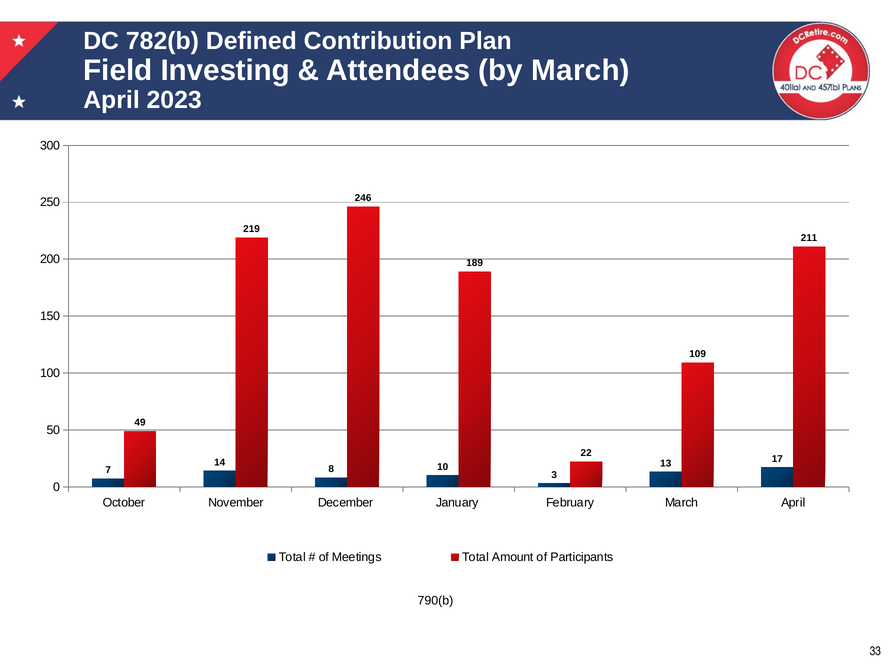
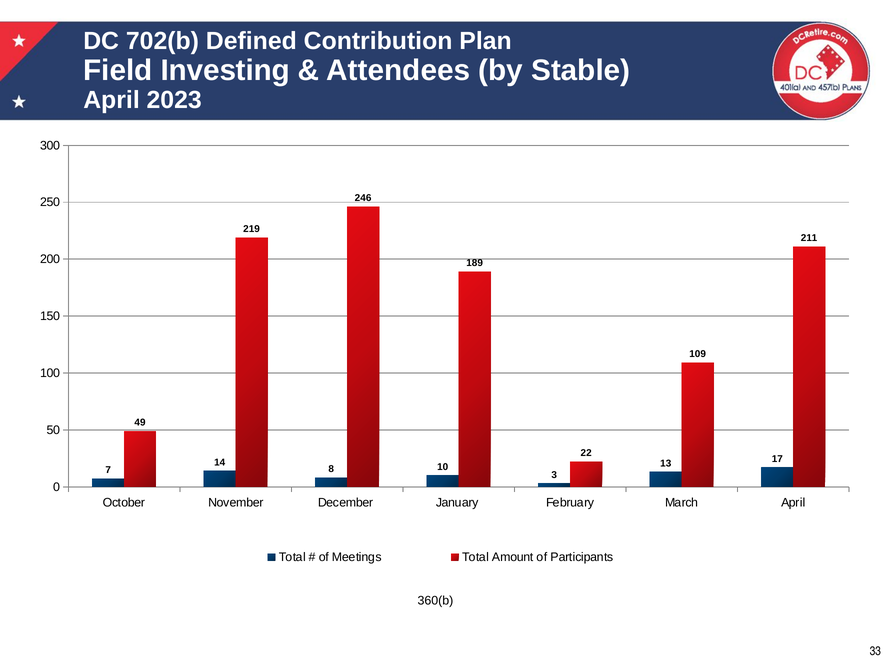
782(b: 782(b -> 702(b (162, 41)
by March: March -> Stable (581, 70)
790(b: 790(b -> 360(b (435, 601)
